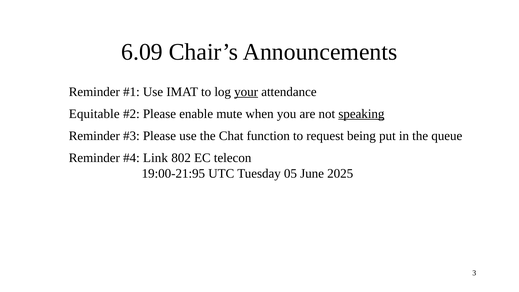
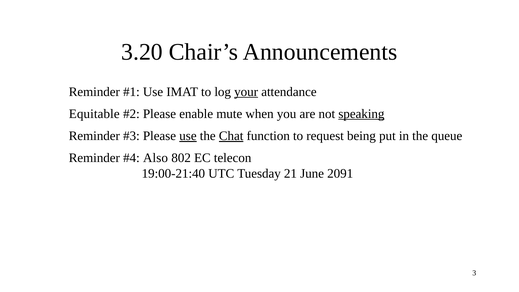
6.09: 6.09 -> 3.20 (142, 52)
use underline: none -> present (188, 136)
Chat underline: none -> present (231, 136)
Link: Link -> Also (155, 158)
19:00-21:95: 19:00-21:95 -> 19:00-21:40 (173, 173)
05: 05 -> 21 (290, 173)
2025: 2025 -> 2091 (340, 173)
